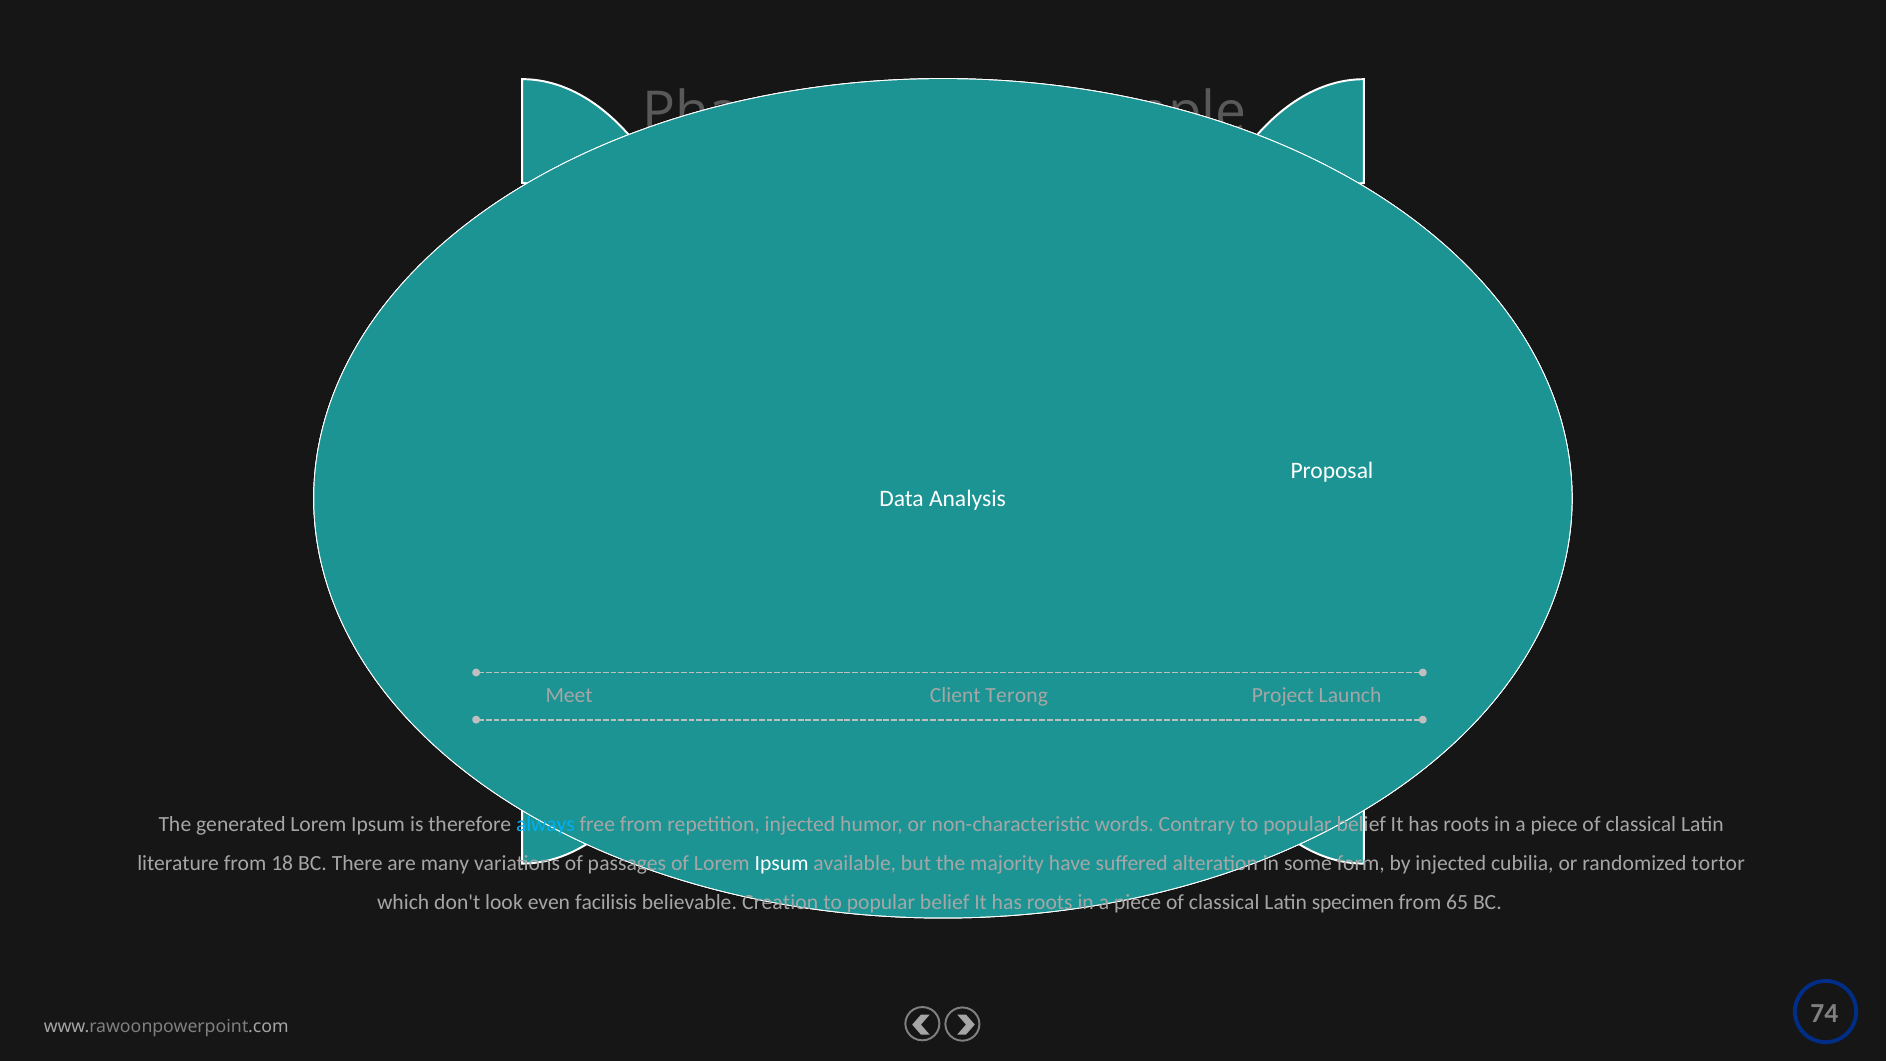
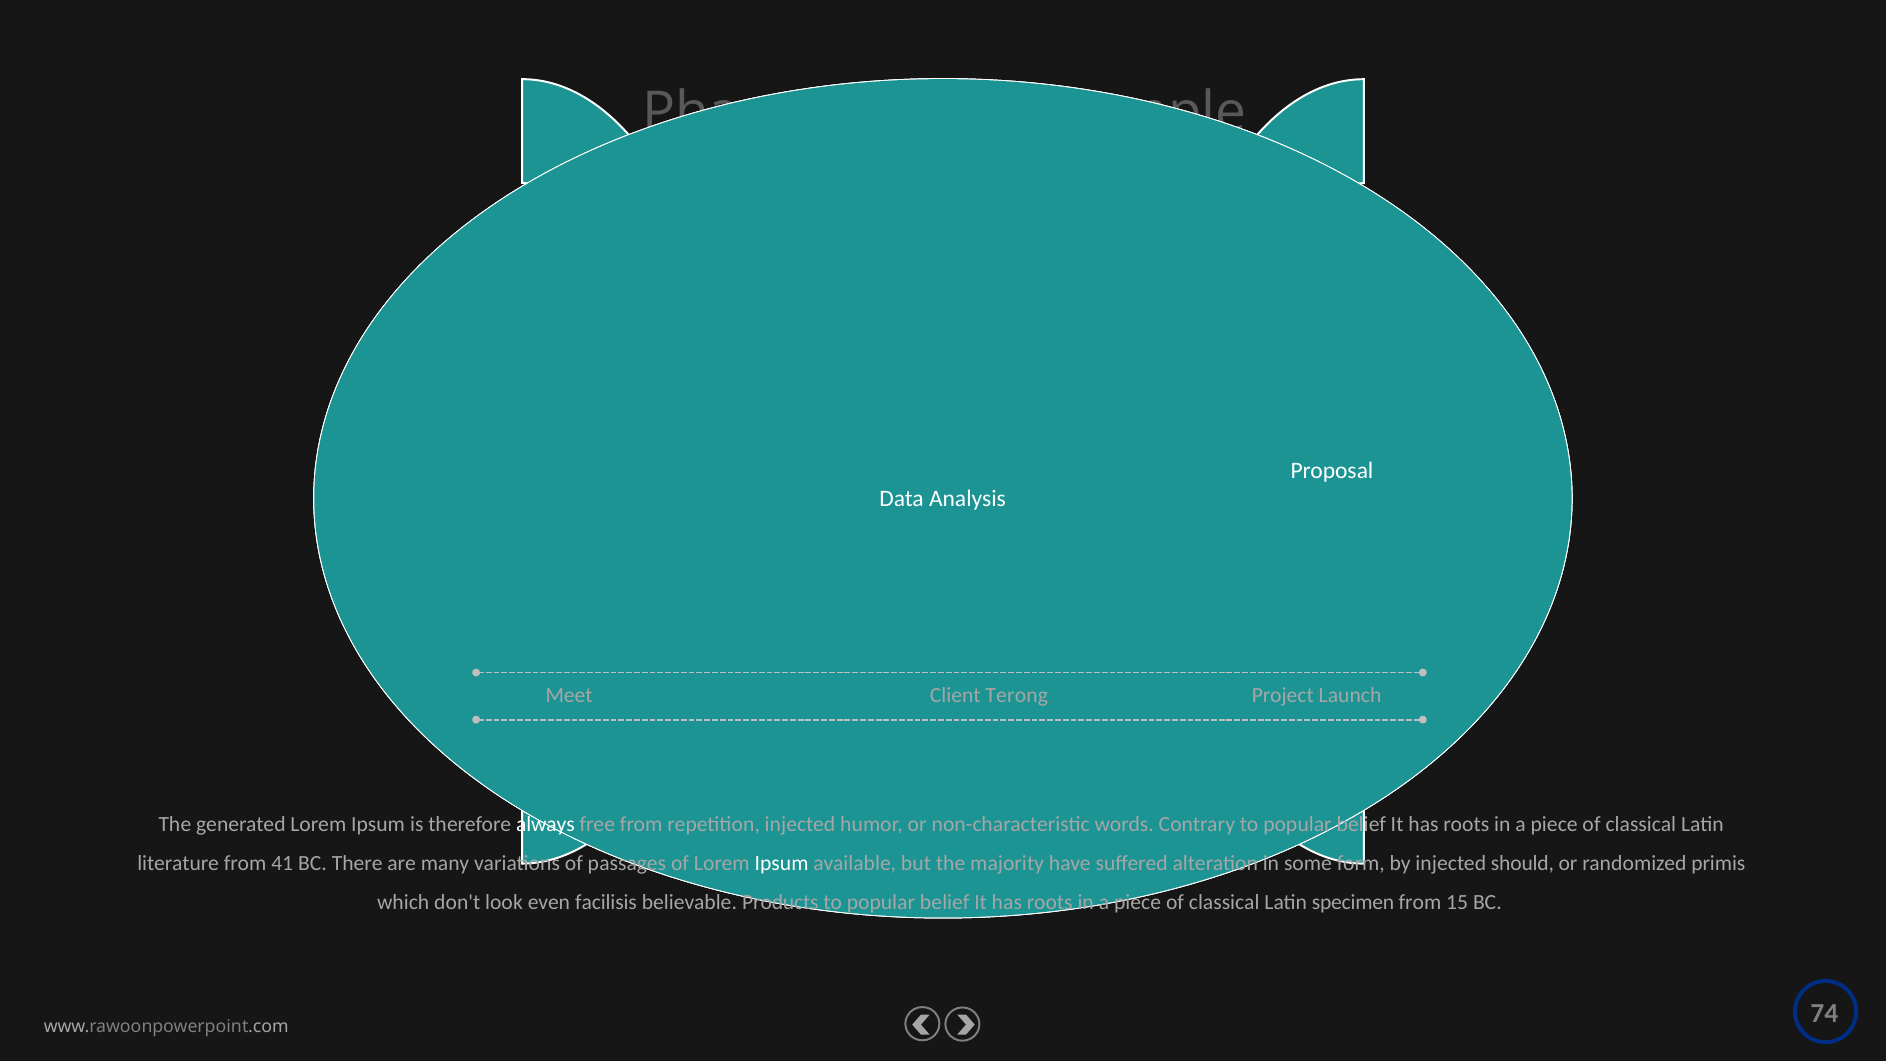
always colour: light blue -> white (545, 824)
18: 18 -> 41 (282, 863)
cubilia: cubilia -> should (1522, 863)
tortor: tortor -> primis (1718, 863)
Creation: Creation -> Products (780, 902)
65: 65 -> 15 (1457, 902)
